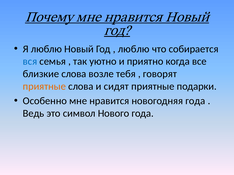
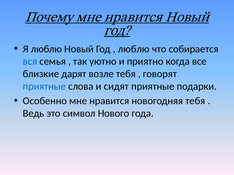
близкие слова: слова -> дарят (74, 74)
приятные colour: orange -> blue (44, 87)
новогодняя года: года -> тебя (195, 101)
